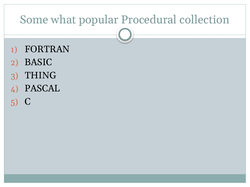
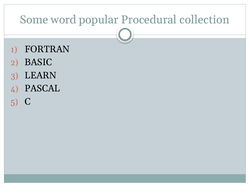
what: what -> word (64, 20)
THING: THING -> LEARN (41, 76)
